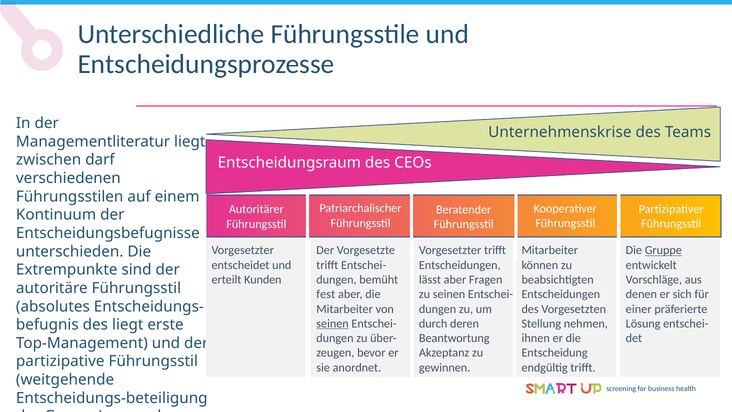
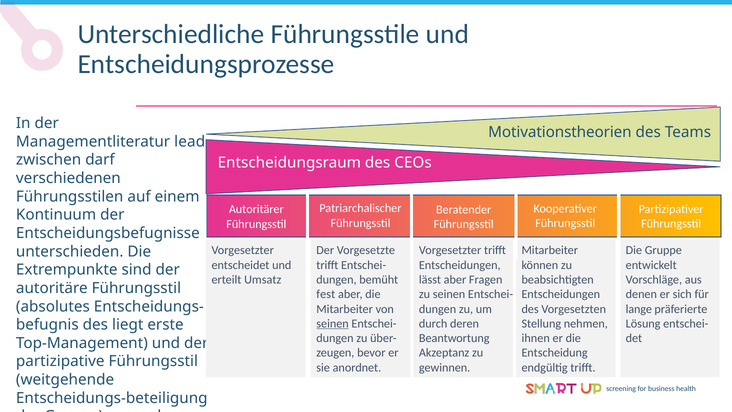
Unternehmenskrise: Unternehmenskrise -> Motivationstheorien (560, 132)
Managementliteratur liegt: liegt -> lead (190, 142)
Gruppe underline: present -> none (663, 250)
Kunden: Kunden -> Umsatz (263, 280)
einer: einer -> lange (639, 309)
